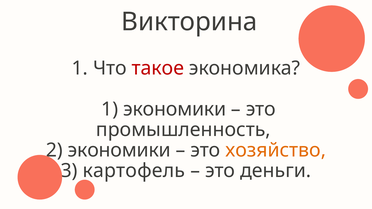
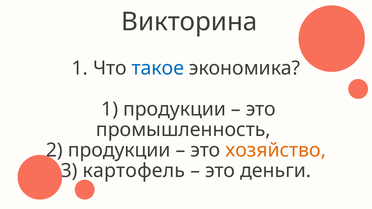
такое colour: red -> blue (158, 68)
1 экономики: экономики -> продукции (175, 109)
экономики: экономики -> продукции (119, 150)
